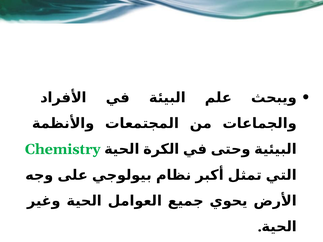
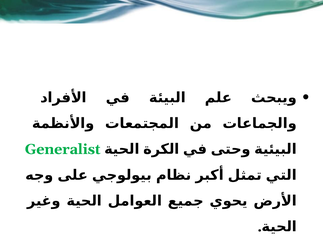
Chemistry: Chemistry -> Generalist (63, 149)
